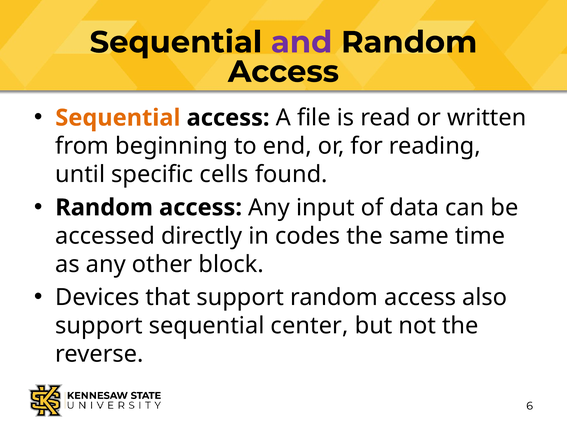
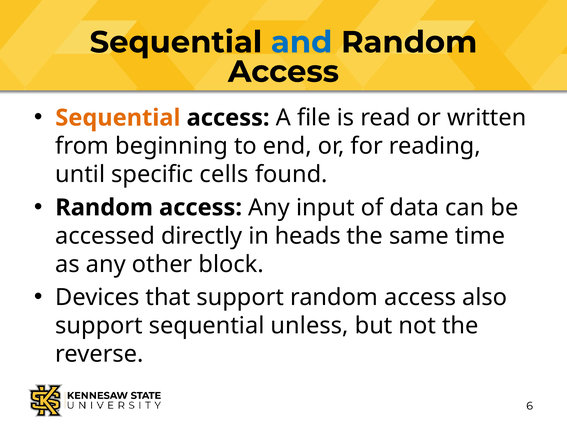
and colour: purple -> blue (302, 42)
codes: codes -> heads (308, 236)
center: center -> unless (310, 326)
